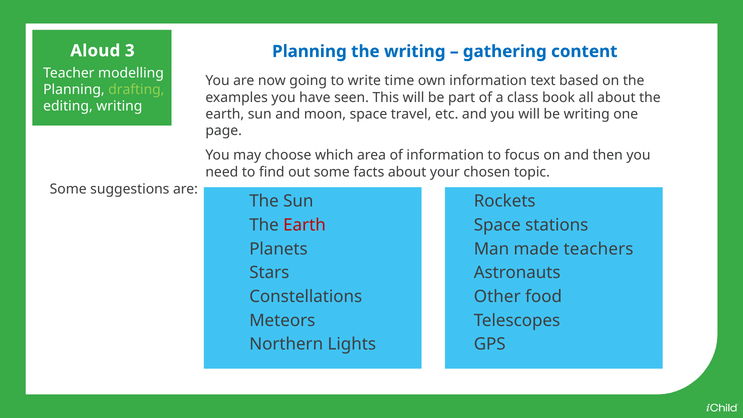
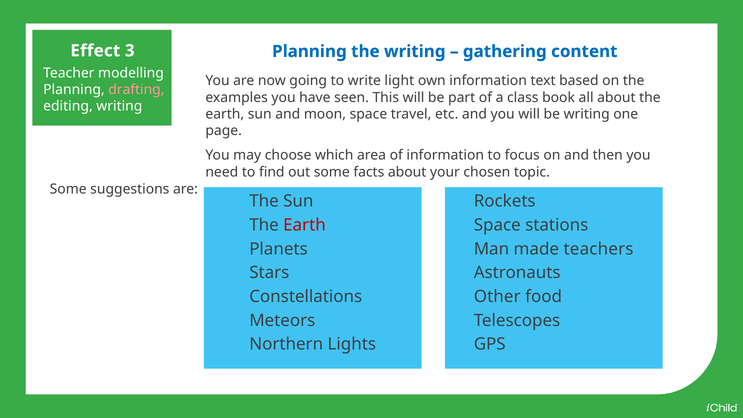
Aloud: Aloud -> Effect (95, 51)
time: time -> light (399, 81)
drafting colour: light green -> pink (136, 90)
